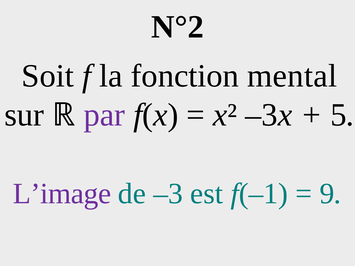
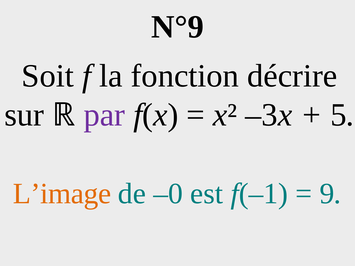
N°2: N°2 -> N°9 (177, 27)
mental: mental -> décrire (292, 76)
L’image colour: purple -> orange (62, 194)
–3: –3 -> –0 (168, 194)
